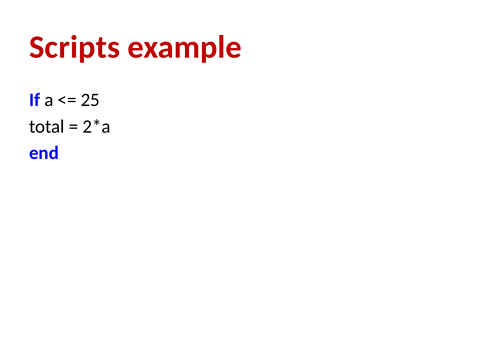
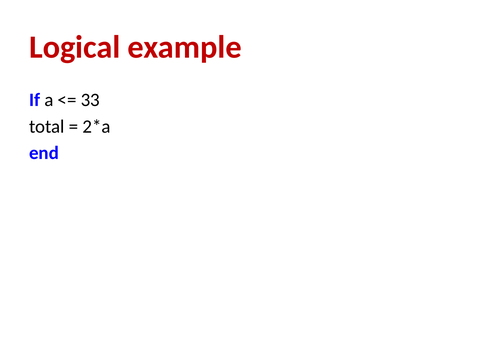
Scripts: Scripts -> Logical (75, 47)
25: 25 -> 33 (90, 100)
